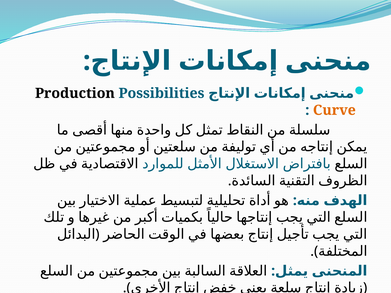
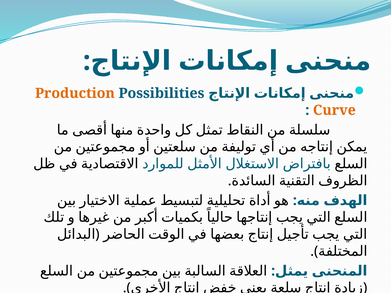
Production colour: black -> orange (75, 93)
